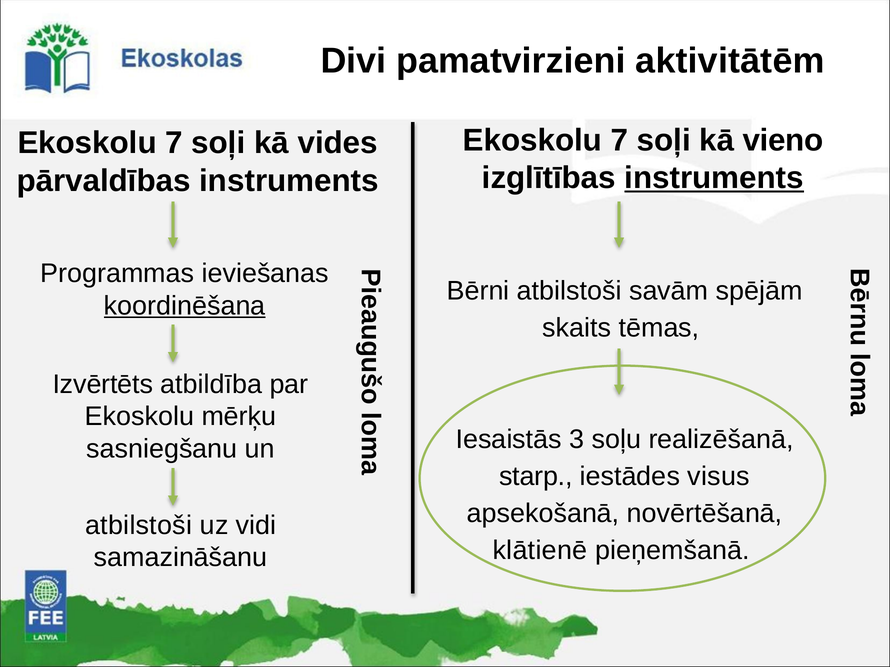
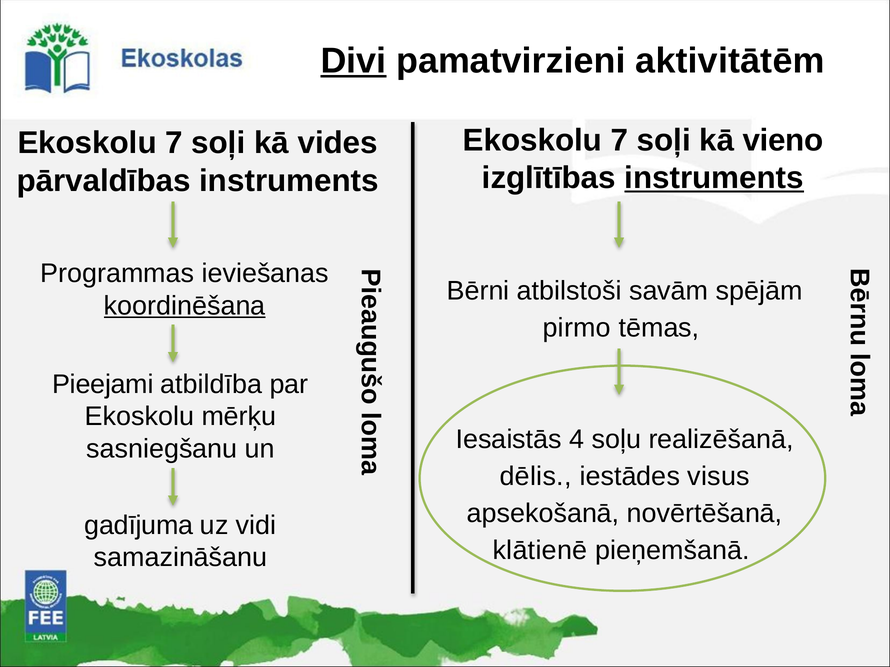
Divi underline: none -> present (353, 61)
skaits: skaits -> pirmo (577, 328)
Izvērtēts: Izvērtēts -> Pieejami (103, 384)
3: 3 -> 4 (577, 439)
starp: starp -> dēlis (536, 477)
atbilstoši: atbilstoši -> gadījuma (139, 525)
